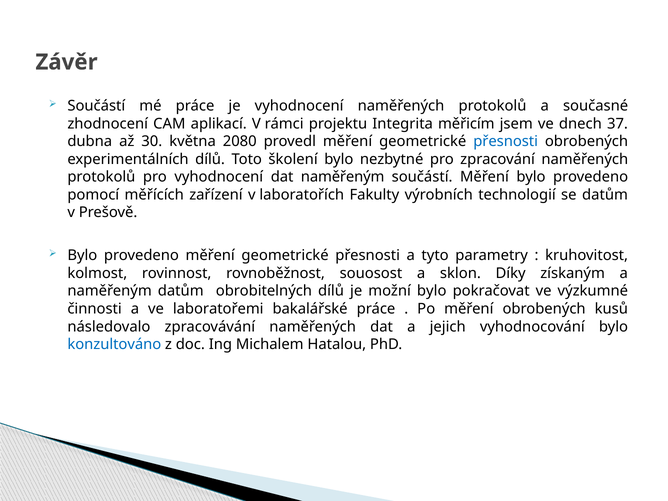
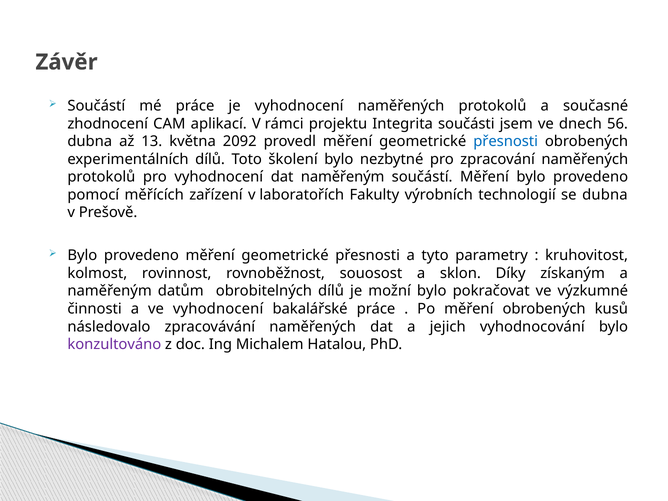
měřicím: měřicím -> součásti (466, 124)
37: 37 -> 56 (618, 124)
30: 30 -> 13 (152, 141)
2080: 2080 -> 2092 (240, 141)
se datům: datům -> dubna (605, 195)
ve laboratořemi: laboratořemi -> vyhodnocení (218, 309)
konzultováno colour: blue -> purple (114, 344)
